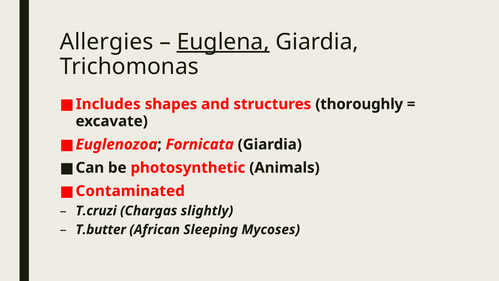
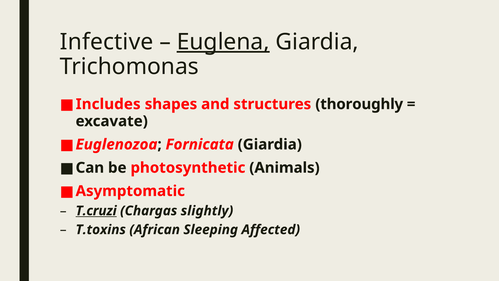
Allergies: Allergies -> Infective (107, 42)
Contaminated: Contaminated -> Asymptomatic (130, 191)
T.cruzi underline: none -> present (96, 211)
T.butter: T.butter -> T.toxins (101, 229)
Mycoses: Mycoses -> Affected (271, 229)
